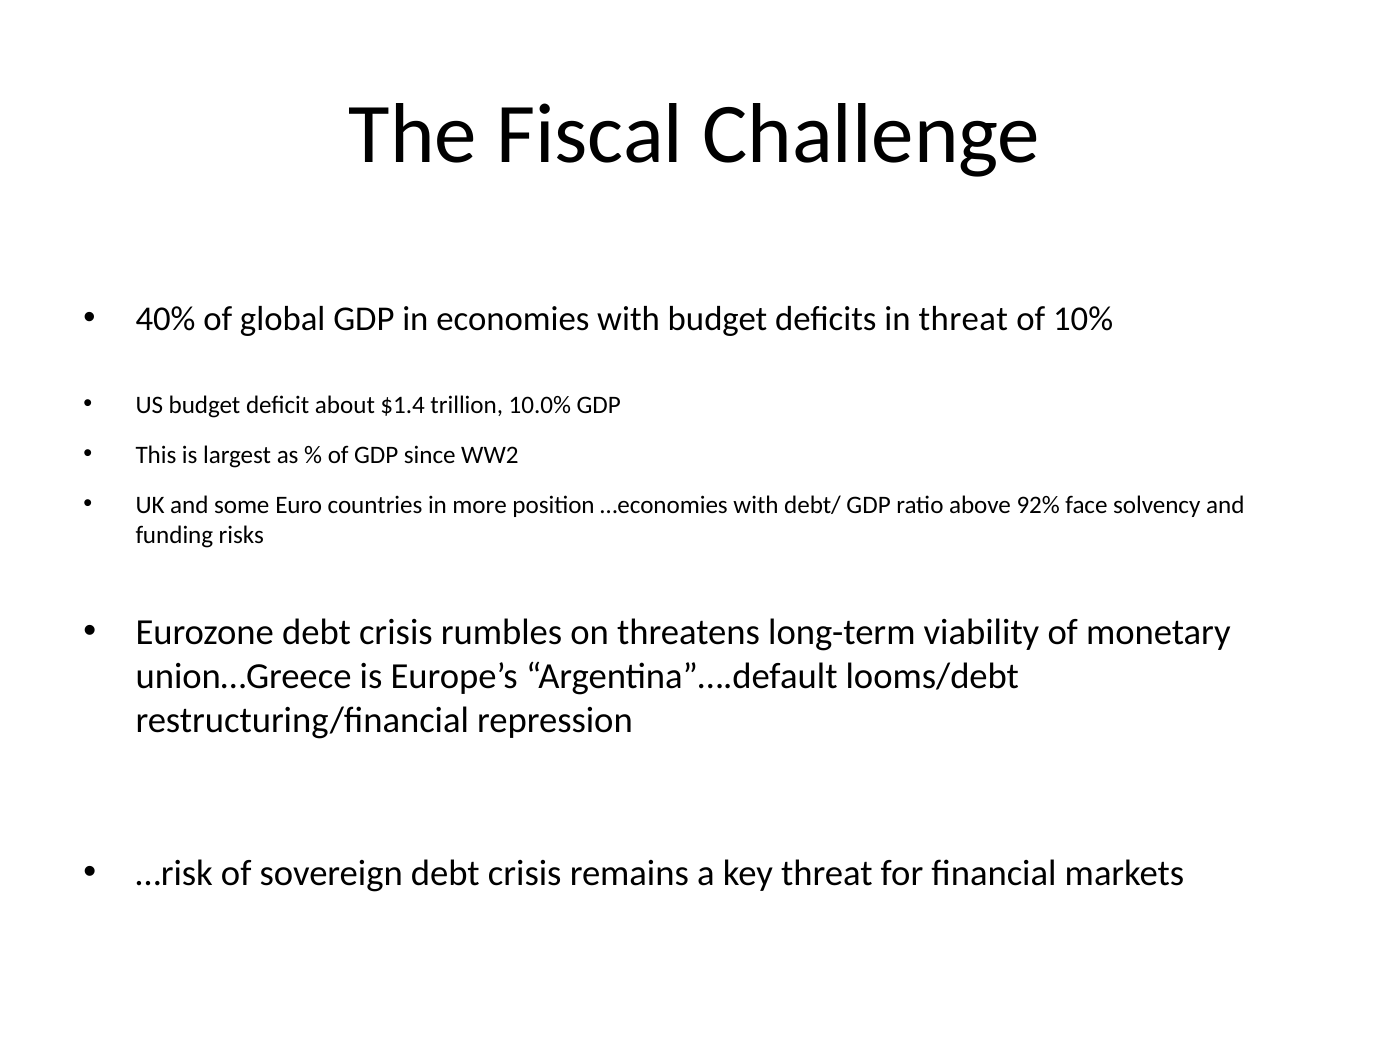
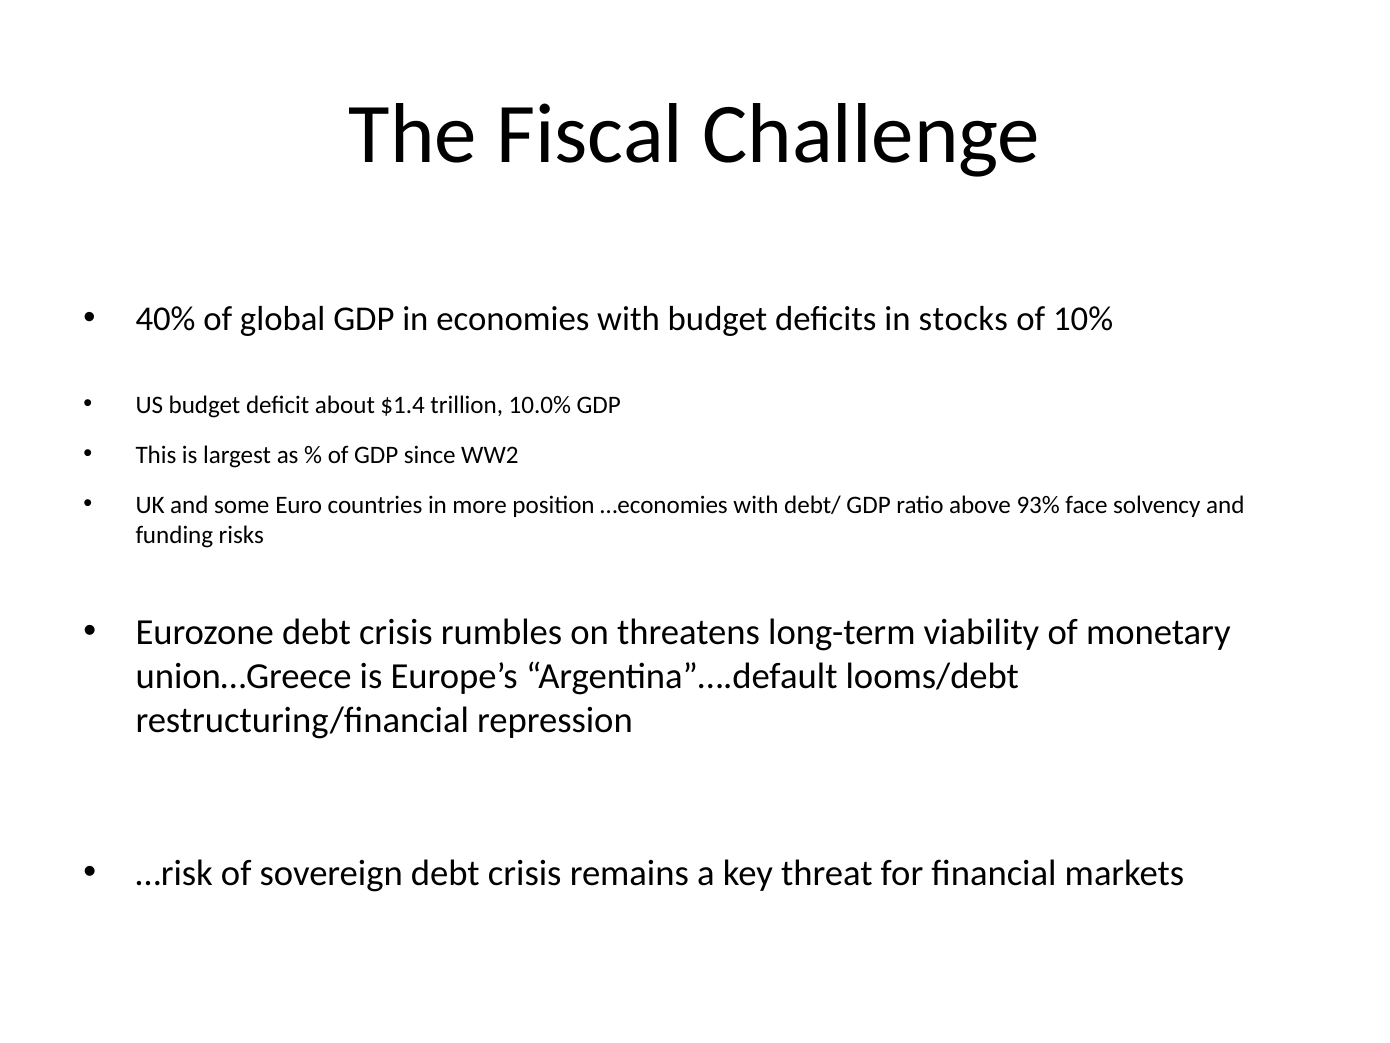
in threat: threat -> stocks (963, 319)
92%: 92% -> 93% (1038, 505)
